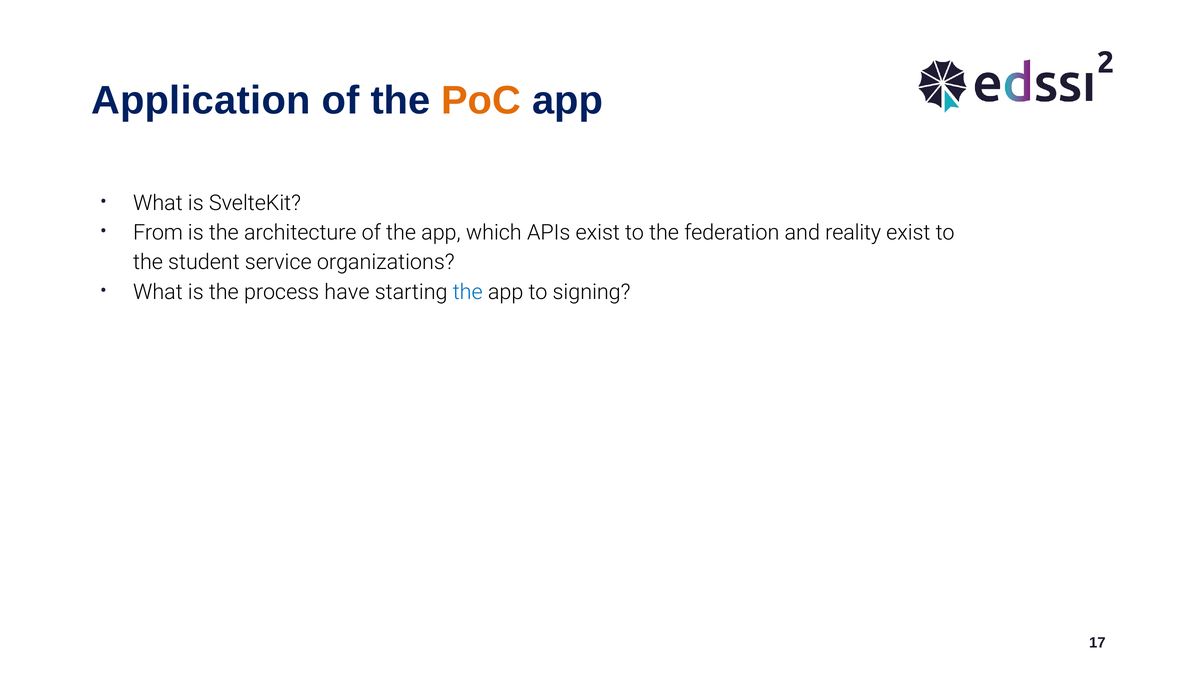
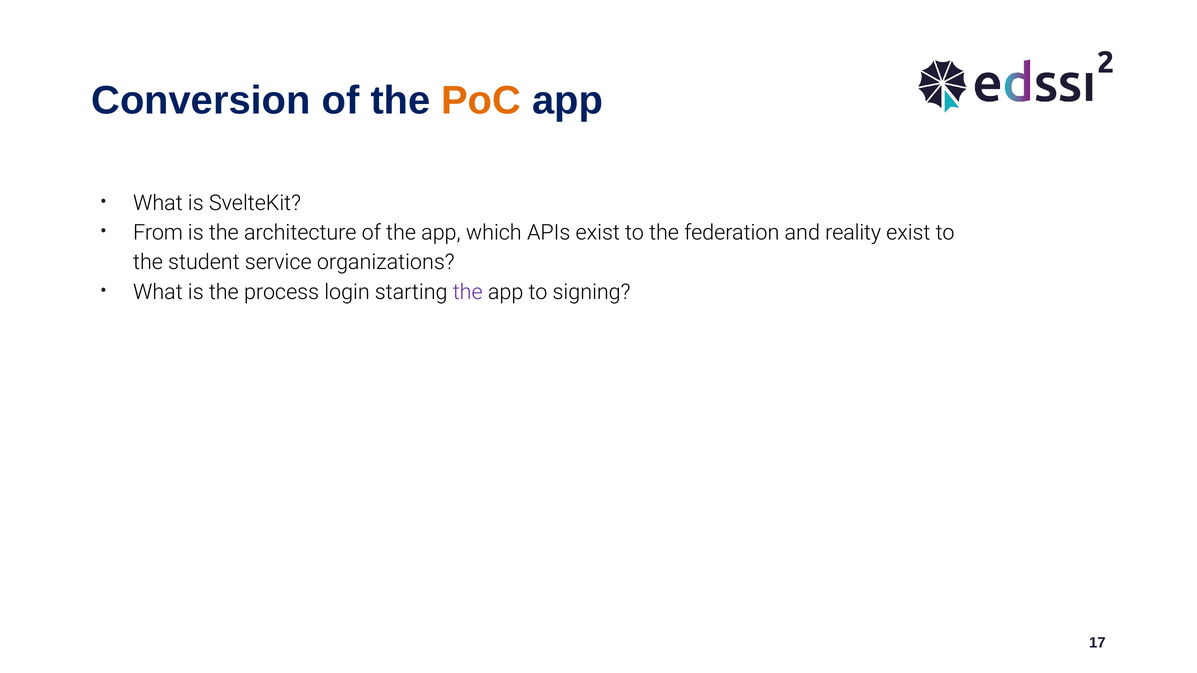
Application: Application -> Conversion (201, 101)
have: have -> login (347, 292)
the colour: blue -> purple (468, 292)
